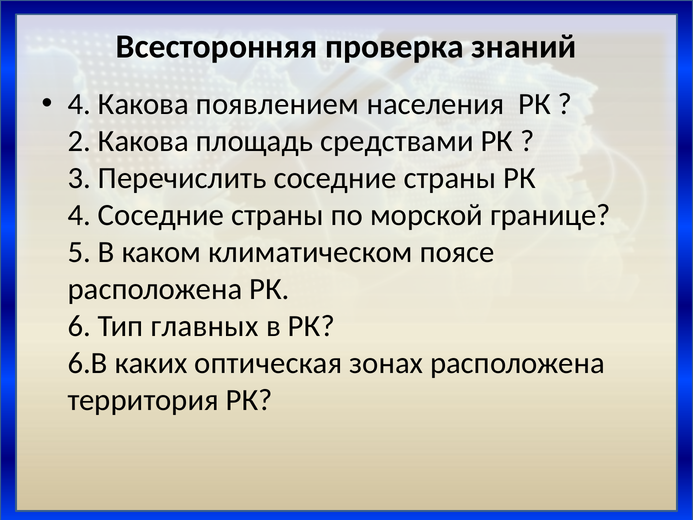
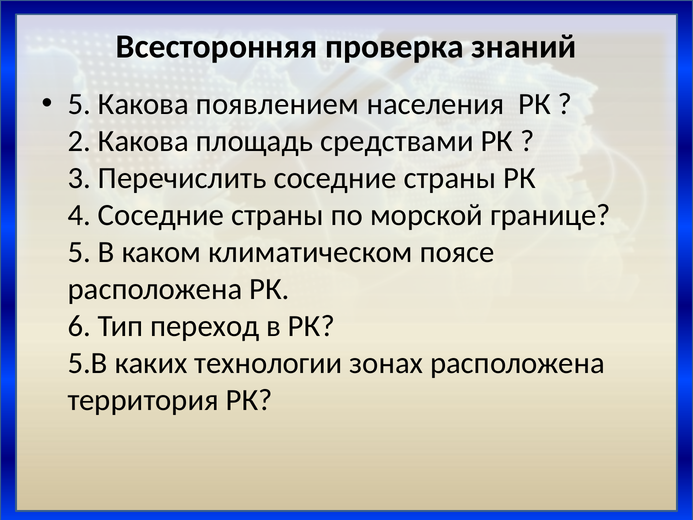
4: 4 -> 5 (79, 104)
главных: главных -> переход (205, 326)
6.В: 6.В -> 5.В (88, 363)
оптическая: оптическая -> технологии (269, 363)
